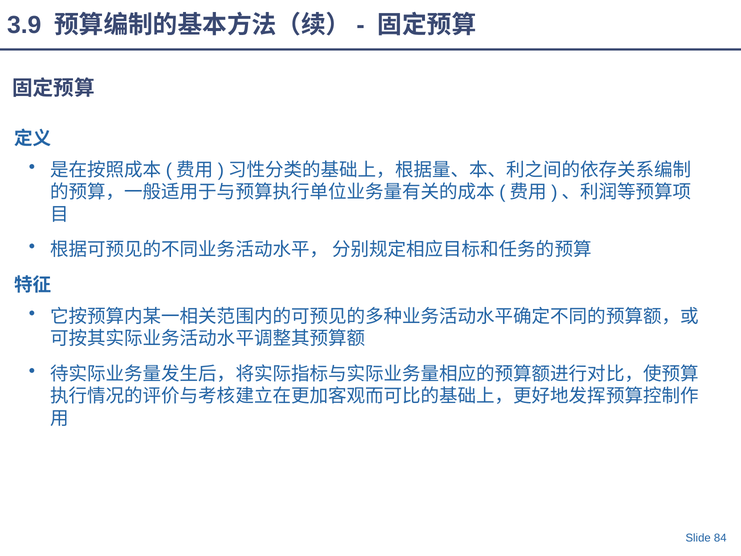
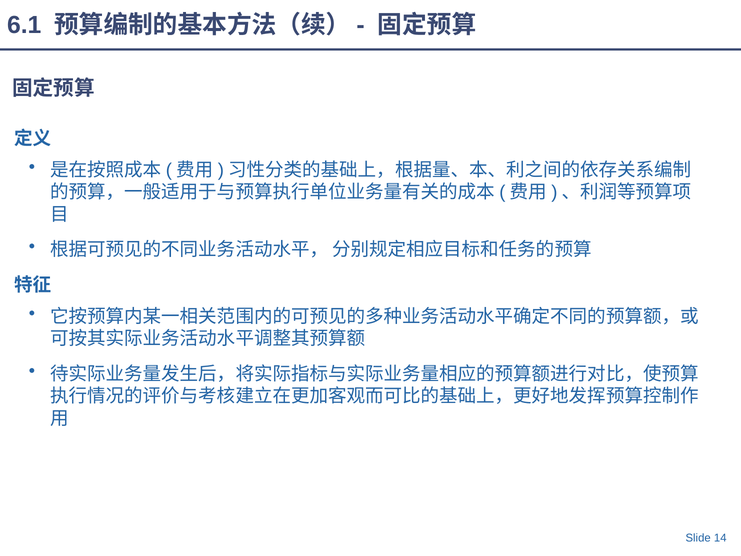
3.9: 3.9 -> 6.1 (24, 25)
84: 84 -> 14 (720, 538)
